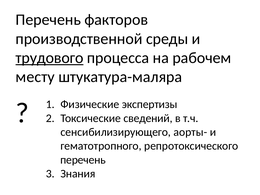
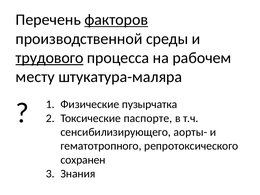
факторов underline: none -> present (116, 20)
экспертизы: экспертизы -> пузырчатка (150, 104)
сведений: сведений -> паспорте (148, 118)
перечень: перечень -> сохранен (83, 160)
